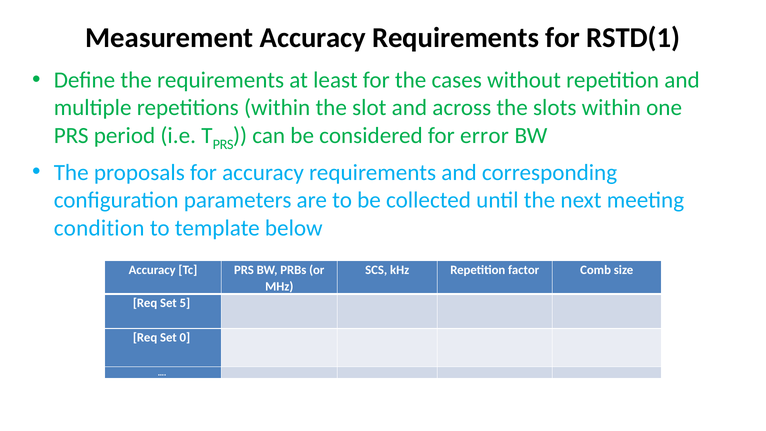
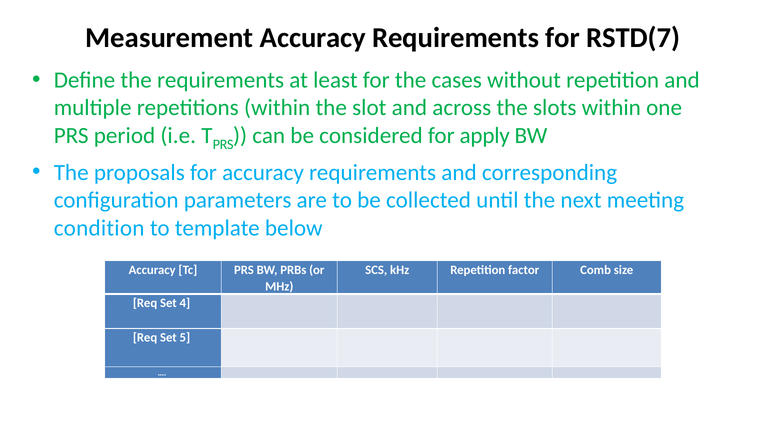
RSTD(1: RSTD(1 -> RSTD(7 (633, 38)
error: error -> apply (485, 136)
5: 5 -> 4 (185, 303)
0: 0 -> 5 (185, 337)
